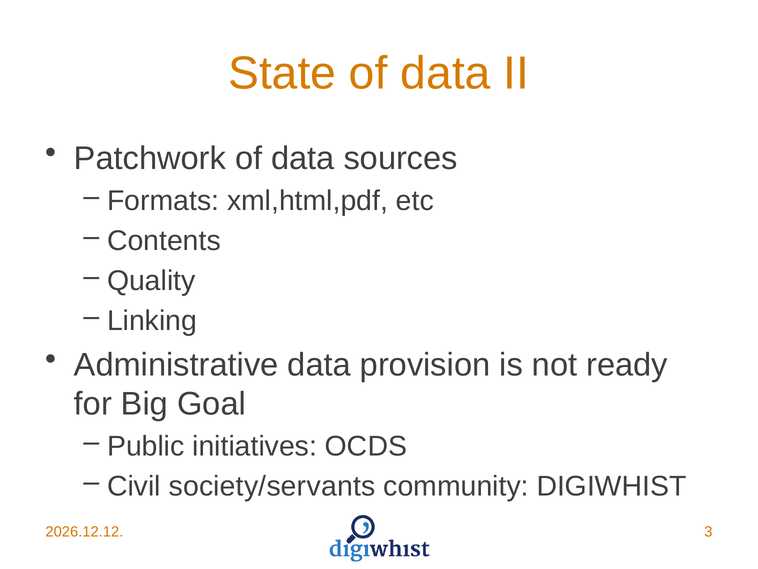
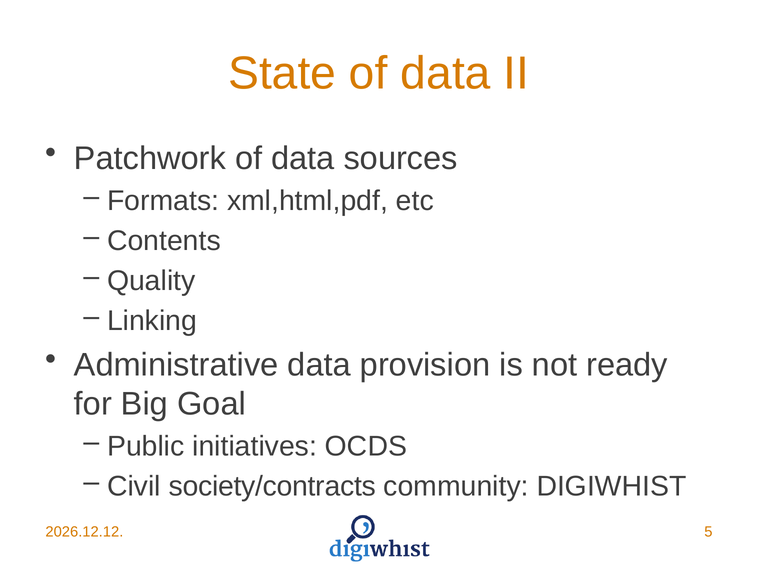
society/servants: society/servants -> society/contracts (272, 486)
3: 3 -> 5 (708, 531)
